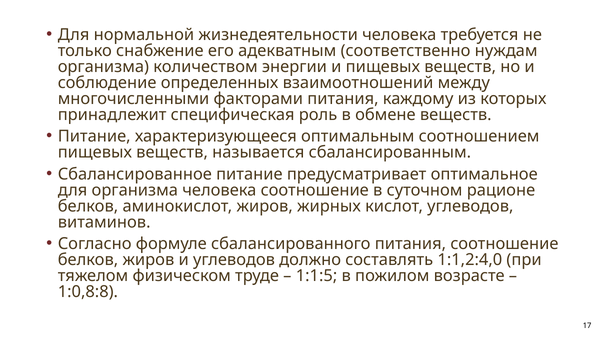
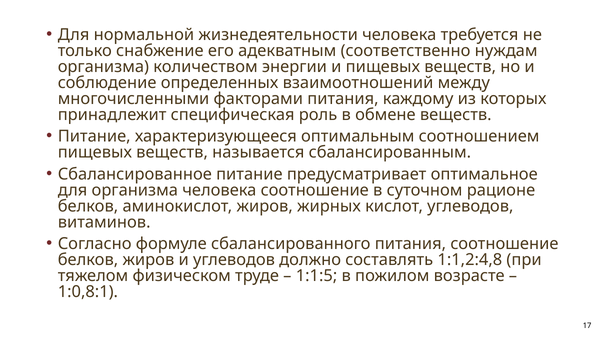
1:1,2:4,0: 1:1,2:4,0 -> 1:1,2:4,8 (470, 260)
1:0,8:8: 1:0,8:8 -> 1:0,8:1 (88, 292)
